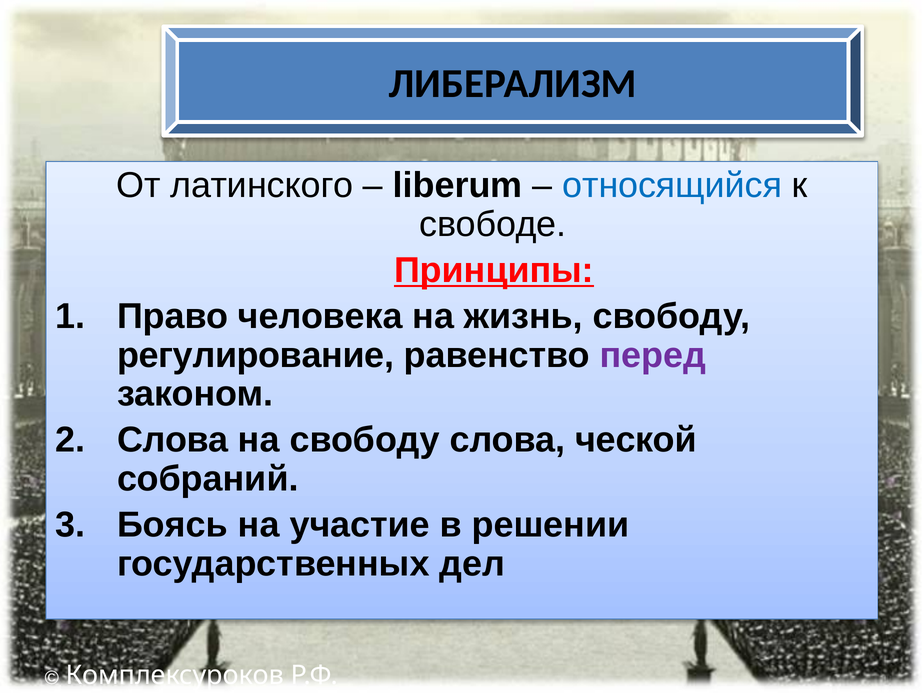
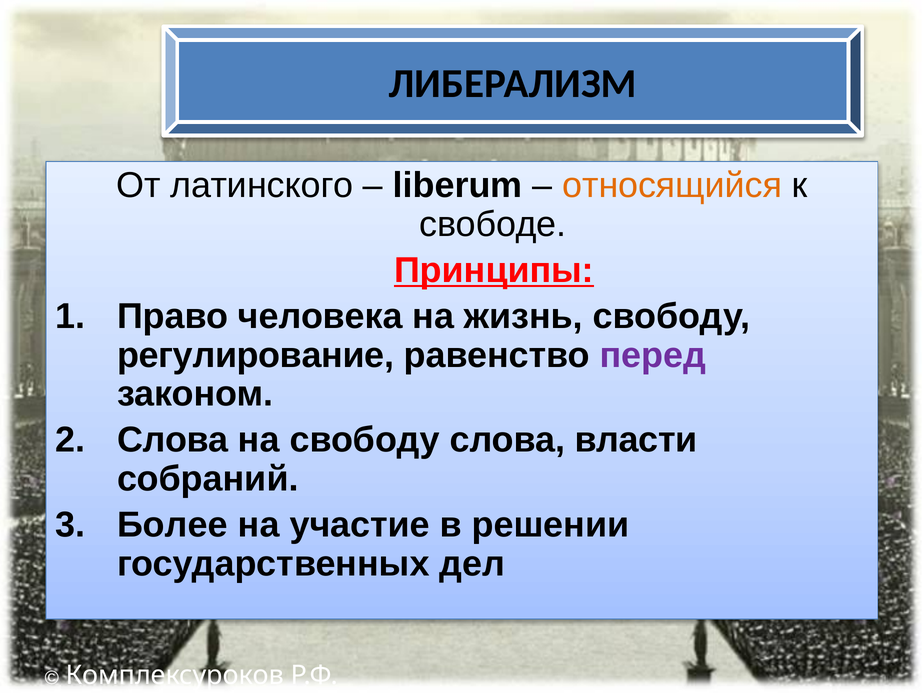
относящийся colour: blue -> orange (672, 186)
ческой: ческой -> власти (636, 440)
Боясь: Боясь -> Более (173, 525)
